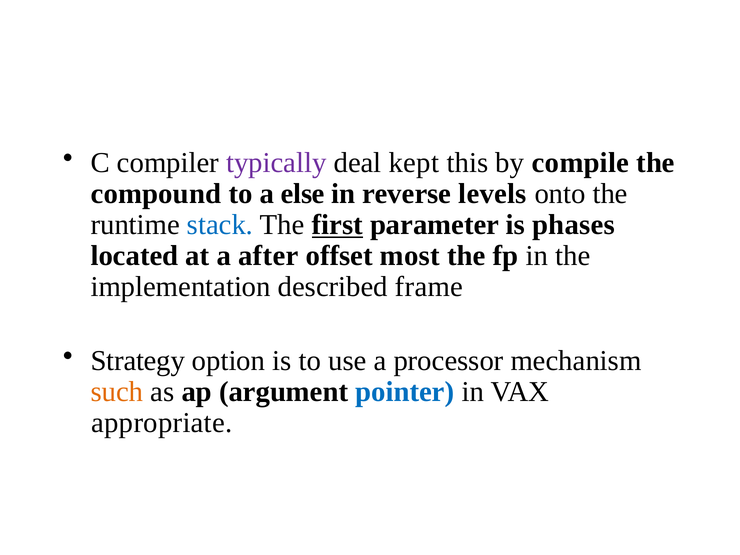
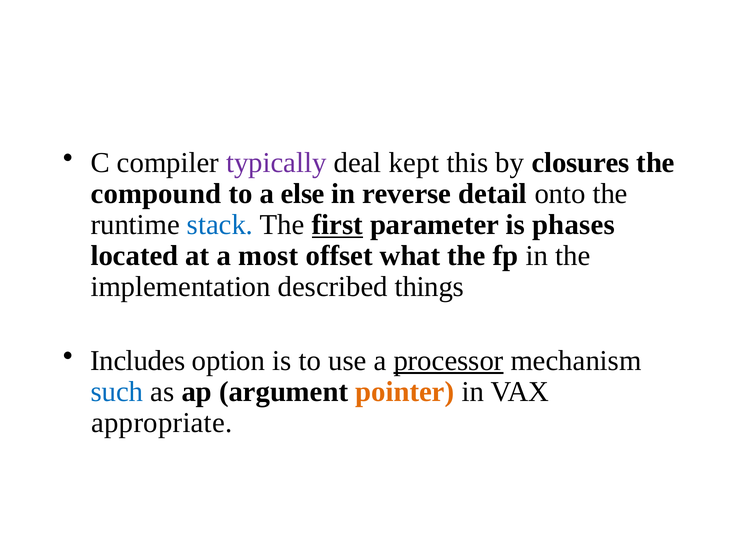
compile: compile -> closures (581, 163)
levels: levels -> detail (493, 194)
after: after -> most (268, 256)
most: most -> what (410, 256)
frame: frame -> things (429, 287)
Strategy: Strategy -> Includes (138, 361)
processor underline: none -> present (449, 361)
such colour: orange -> blue (117, 392)
pointer colour: blue -> orange (405, 392)
